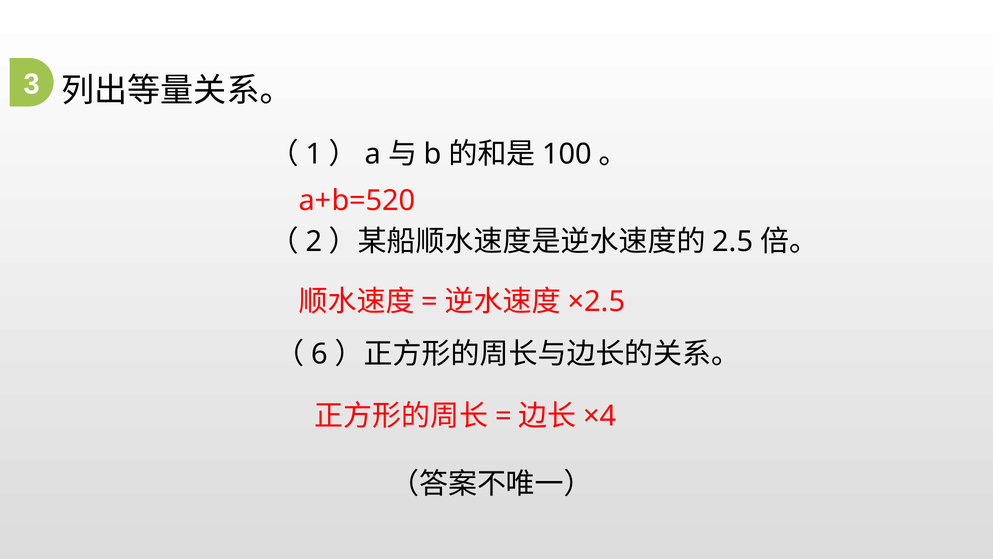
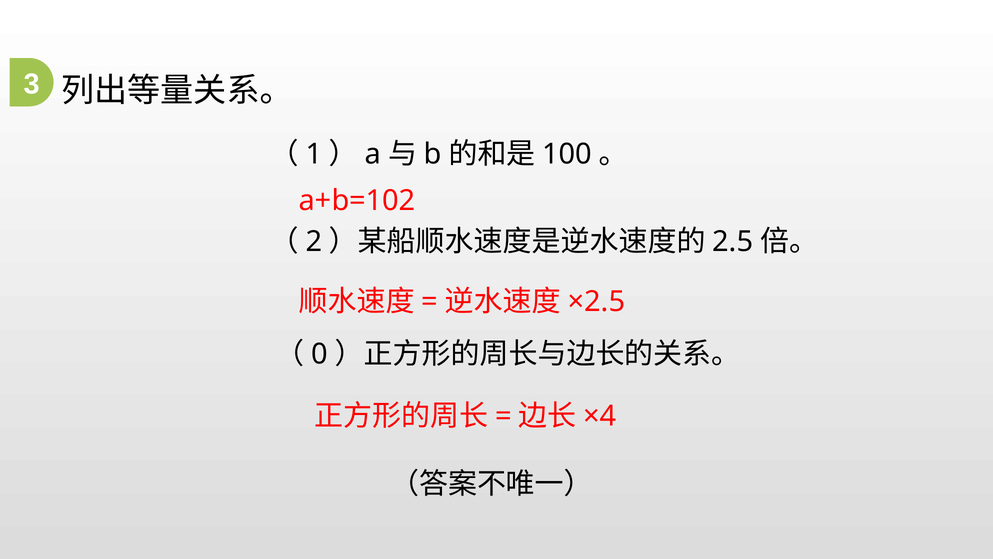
a+b=520: a+b=520 -> a+b=102 (357, 201)
6: 6 -> 0 (320, 354)
